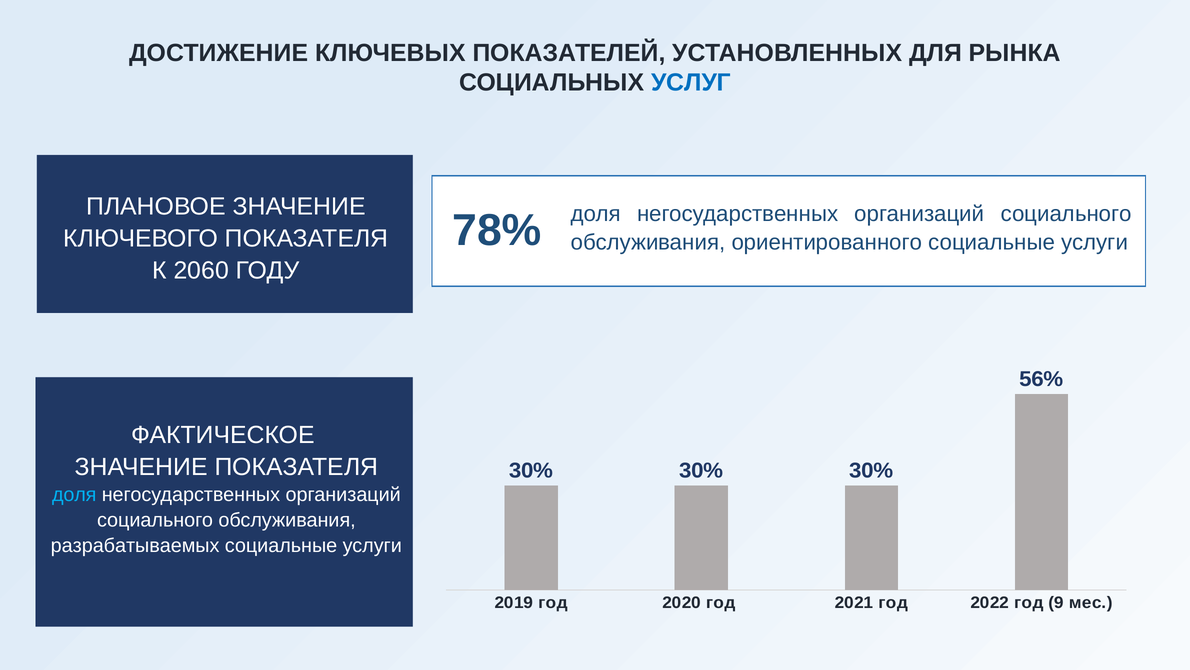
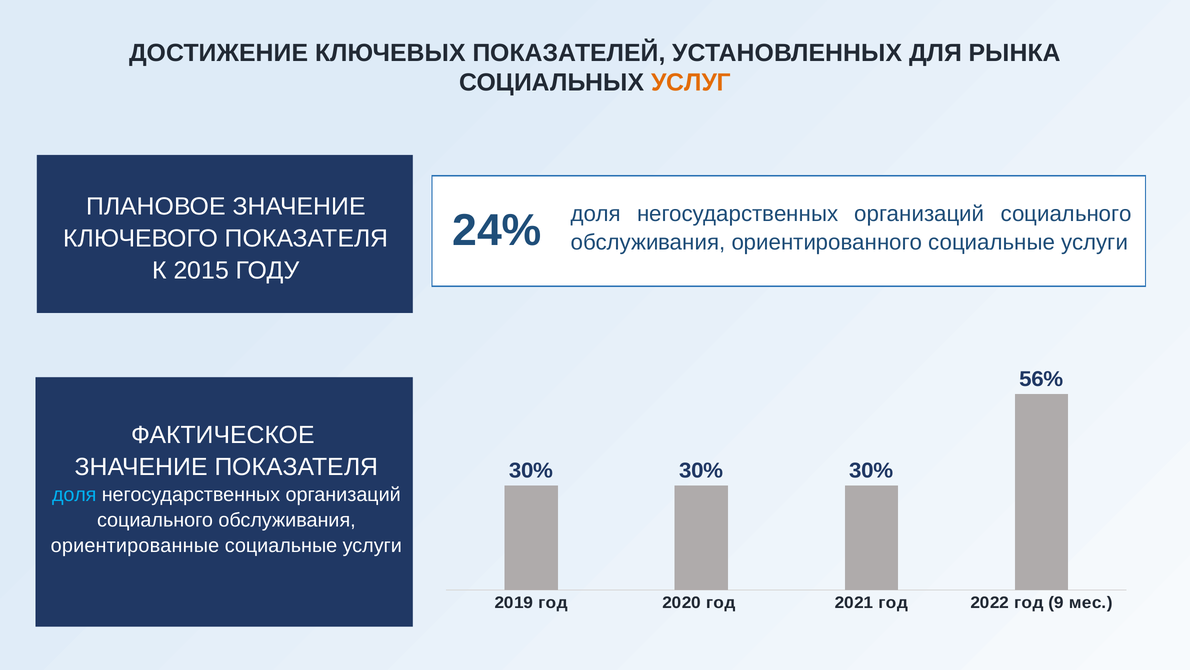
УСЛУГ colour: blue -> orange (691, 83)
78%: 78% -> 24% (497, 230)
2060: 2060 -> 2015 (201, 270)
разрабатываемых: разрабатываемых -> ориентированные (135, 545)
